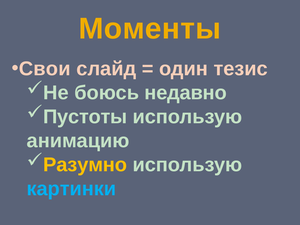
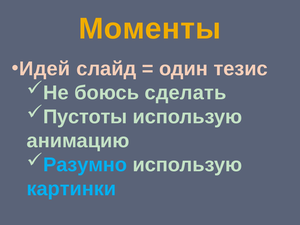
Свои: Свои -> Идей (45, 69)
недавно: недавно -> сделать (185, 93)
Разумно colour: yellow -> light blue (85, 165)
